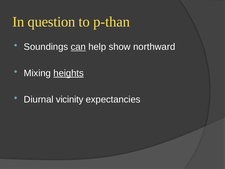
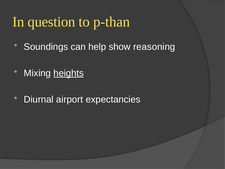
can underline: present -> none (78, 47)
northward: northward -> reasoning (154, 47)
vicinity: vicinity -> airport (70, 99)
